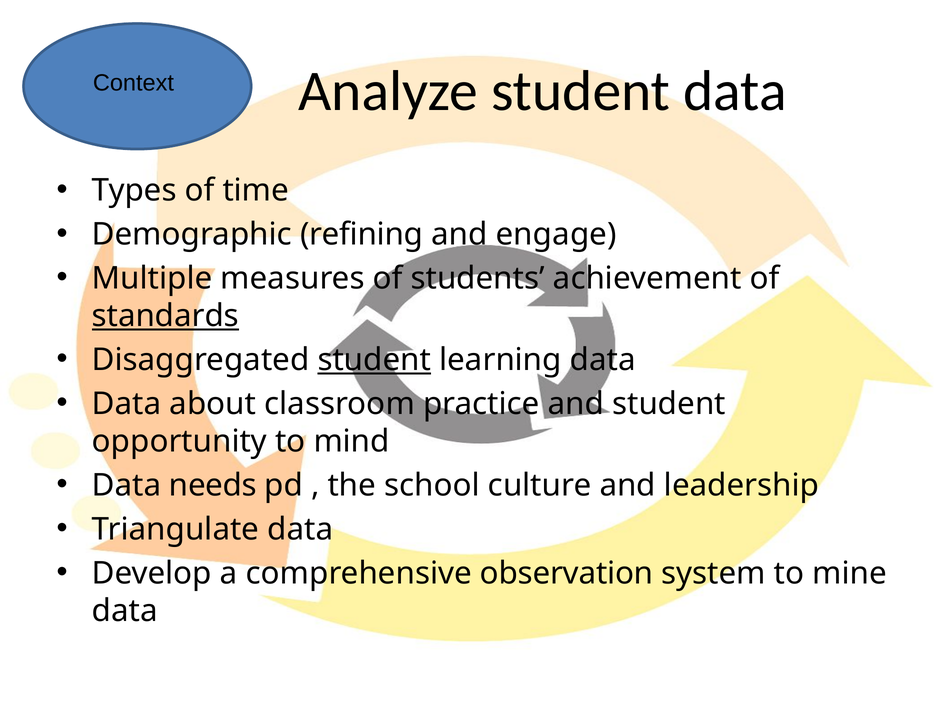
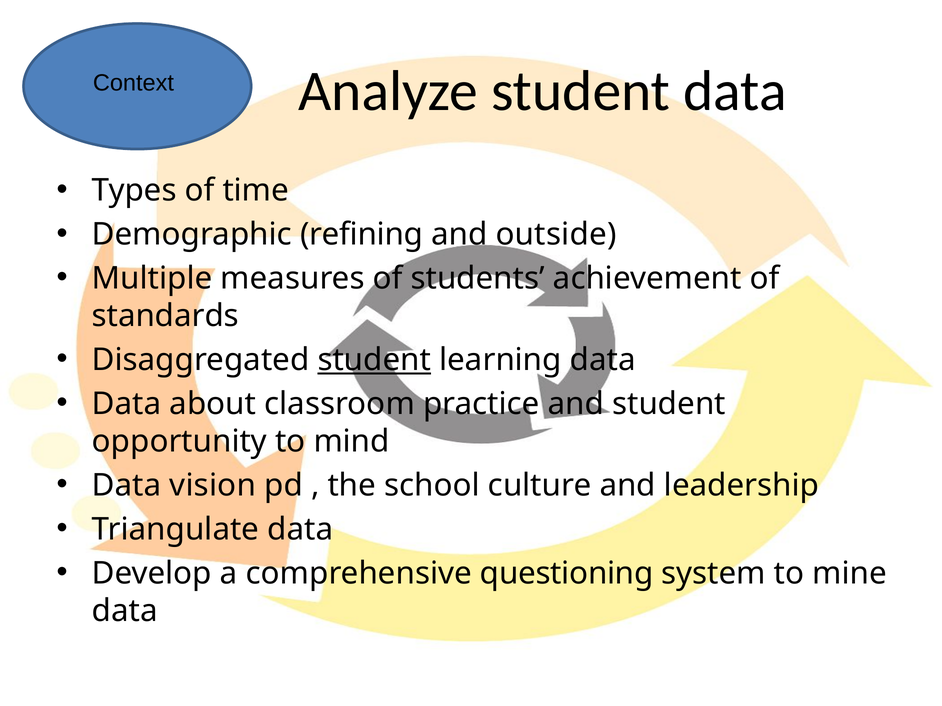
engage: engage -> outside (556, 235)
standards underline: present -> none (165, 316)
needs: needs -> vision (213, 486)
observation: observation -> questioning (567, 574)
